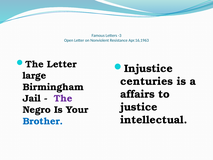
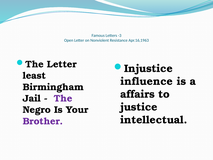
large: large -> least (34, 76)
centuries: centuries -> influence (147, 81)
Brother colour: blue -> purple (43, 121)
